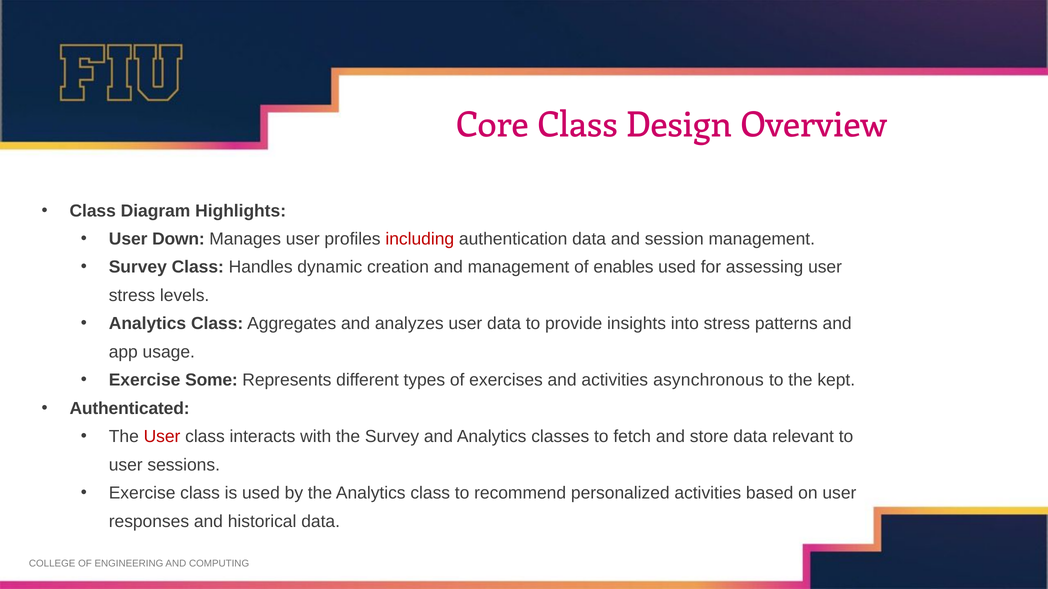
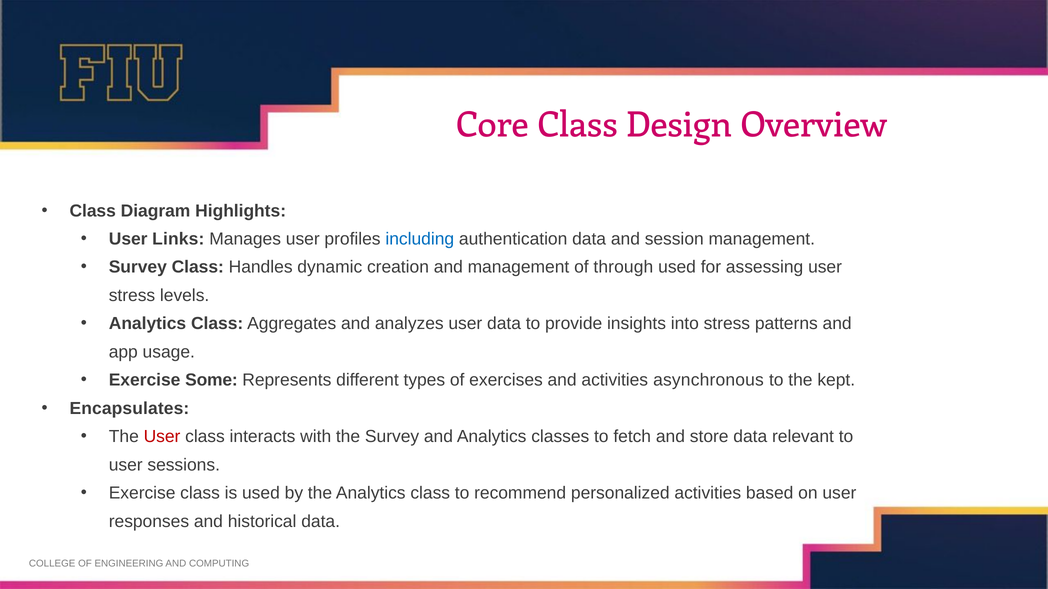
Down: Down -> Links (178, 239)
including colour: red -> blue (420, 239)
enables: enables -> through (623, 267)
Authenticated: Authenticated -> Encapsulates (129, 409)
